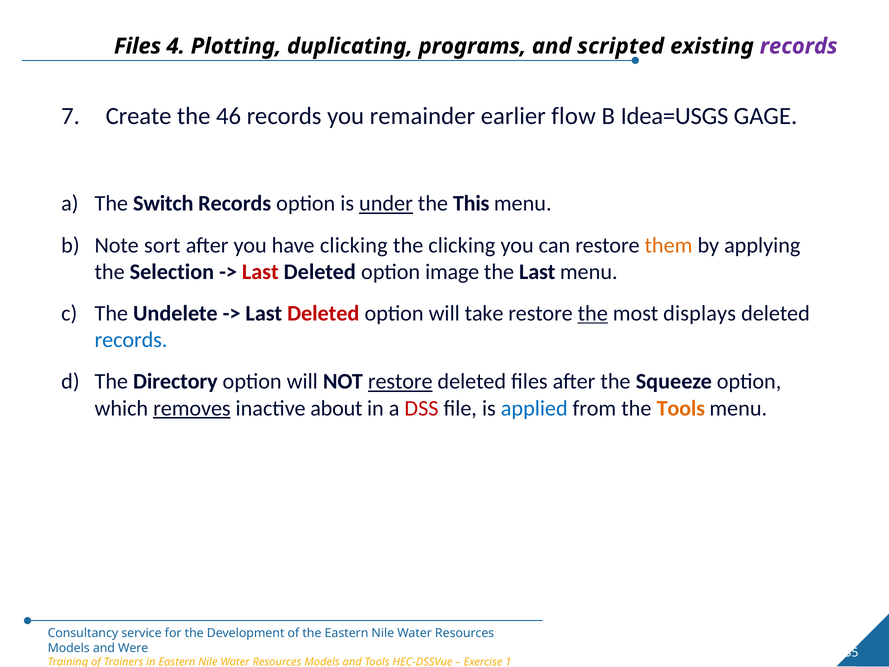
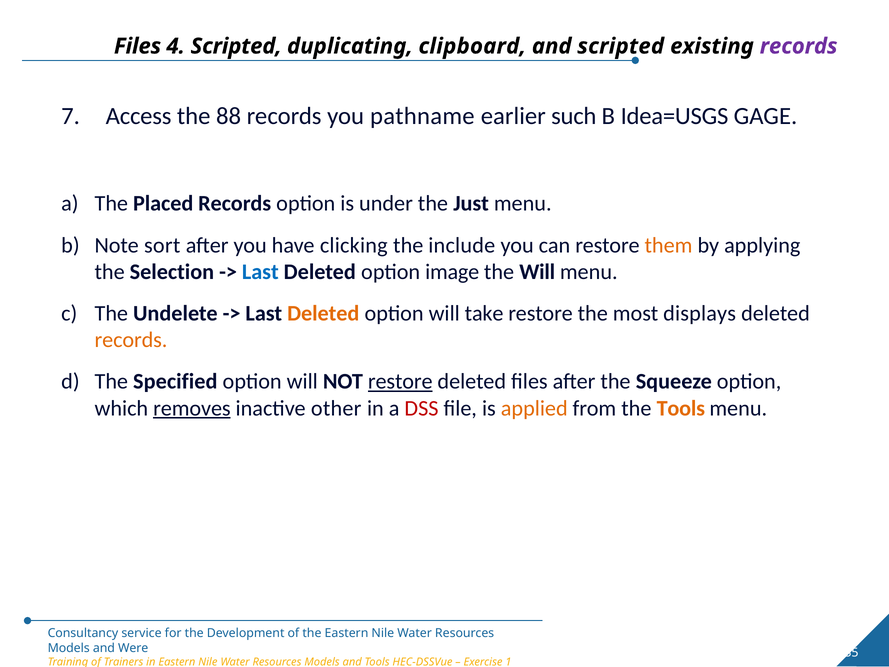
4 Plotting: Plotting -> Scripted (236, 46)
programs: programs -> clipboard (472, 46)
Create: Create -> Access (139, 116)
46: 46 -> 88 (229, 116)
remainder: remainder -> pathname (422, 116)
flow: flow -> such (574, 116)
Switch: Switch -> Placed (163, 204)
under underline: present -> none (386, 204)
This: This -> Just (471, 204)
the clicking: clicking -> include (462, 245)
Last colour: red -> blue (260, 272)
the Last: Last -> Will (537, 272)
Deleted colour: red -> orange (323, 313)
the underline: present -> none (593, 313)
records colour: blue -> orange (131, 340)
Directory: Directory -> Specified (175, 381)
about: about -> other (336, 408)
applied colour: blue -> orange (534, 408)
